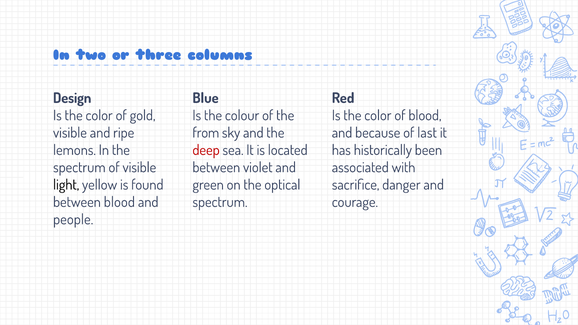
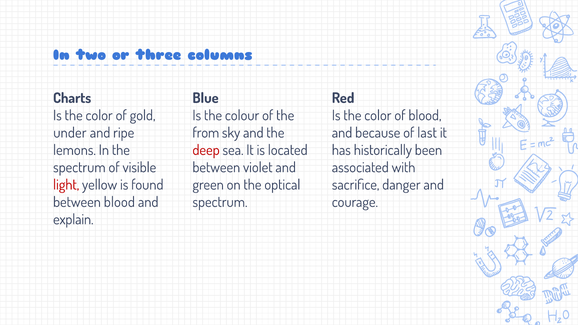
Design: Design -> Charts (72, 98)
visible: visible -> under (70, 133)
light colour: black -> red (66, 185)
people: people -> explain (73, 220)
